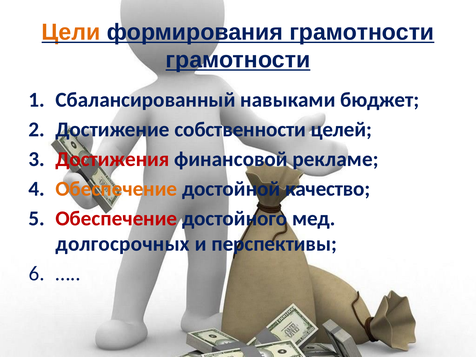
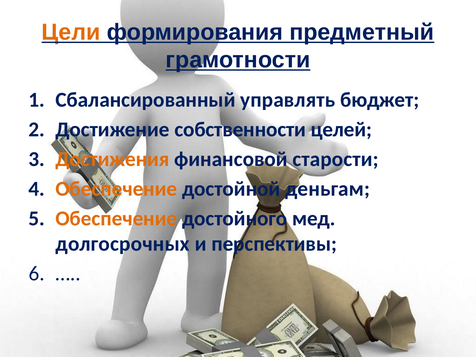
формирования грамотности: грамотности -> предметный (362, 32)
навыками: навыками -> управлять (288, 100)
Достижения colour: red -> orange (112, 159)
рекламе: рекламе -> старости (336, 159)
качество: качество -> деньгам (328, 189)
Обеспечение colour: red -> orange (116, 218)
